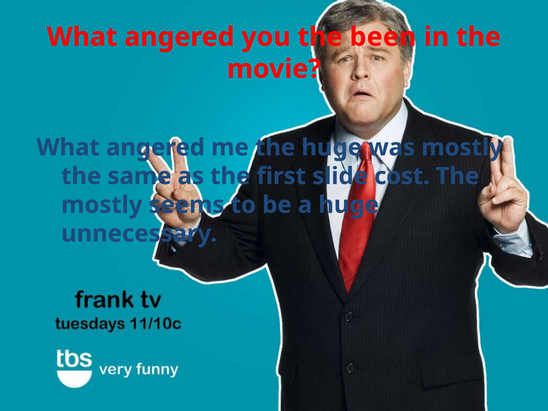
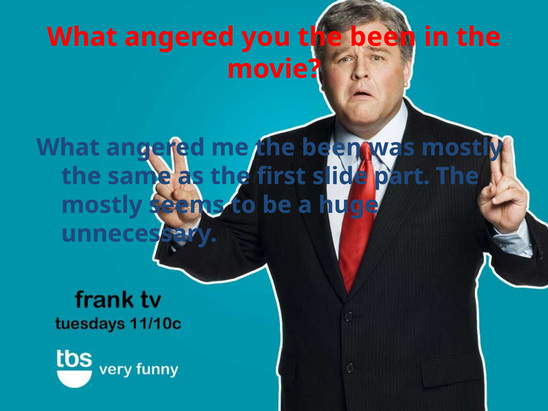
me the huge: huge -> been (332, 147)
cost: cost -> part (402, 176)
